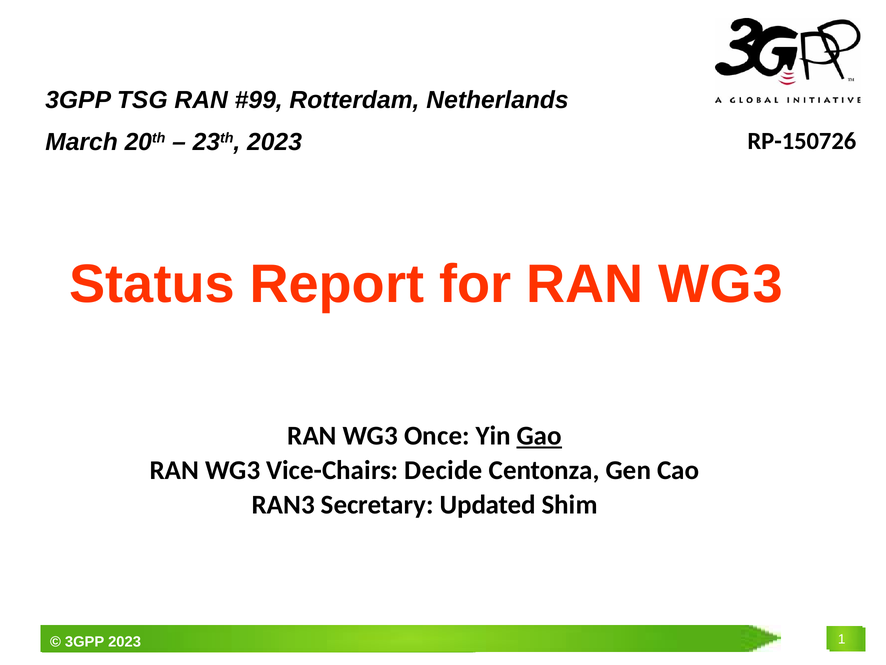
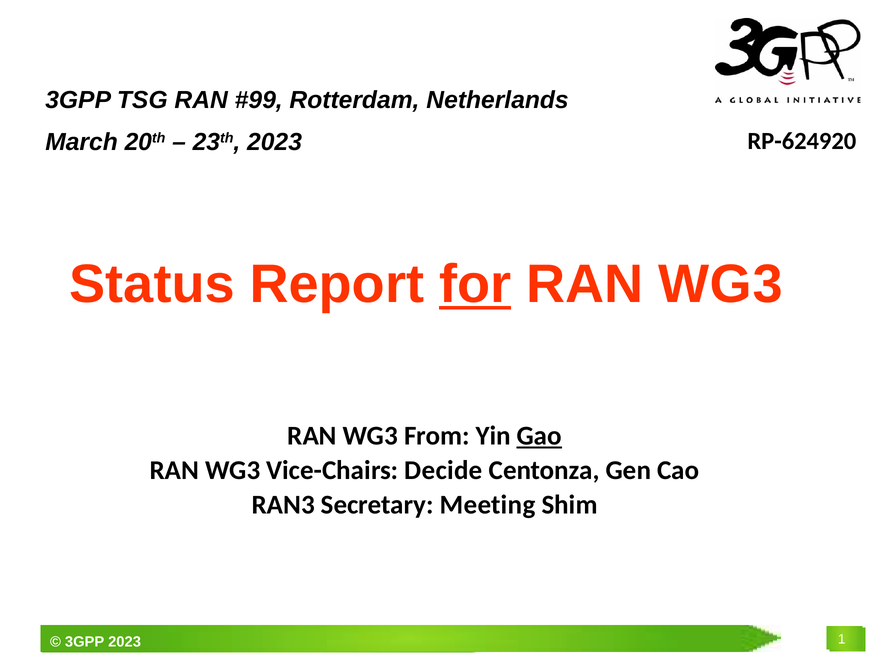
RP-150726: RP-150726 -> RP-624920 (802, 141)
for underline: none -> present (475, 284)
Once: Once -> From (437, 436)
Updated: Updated -> Meeting (488, 504)
